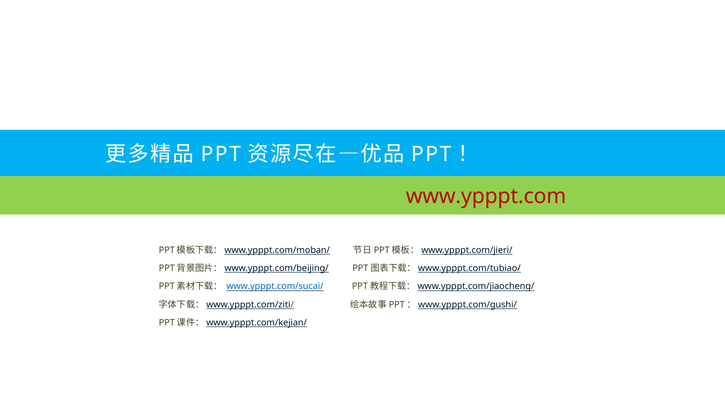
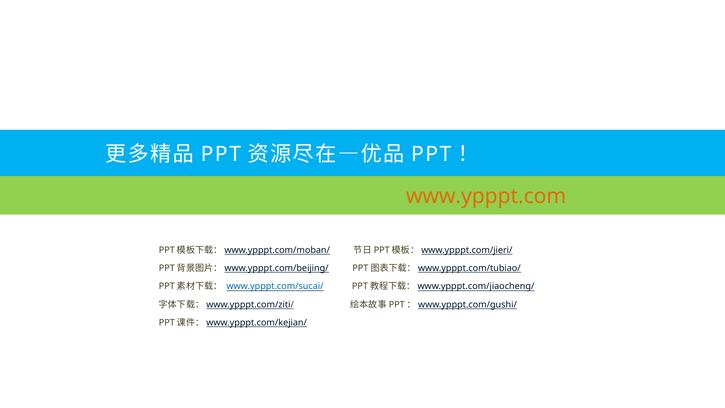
www.ypppt.com colour: red -> orange (486, 196)
